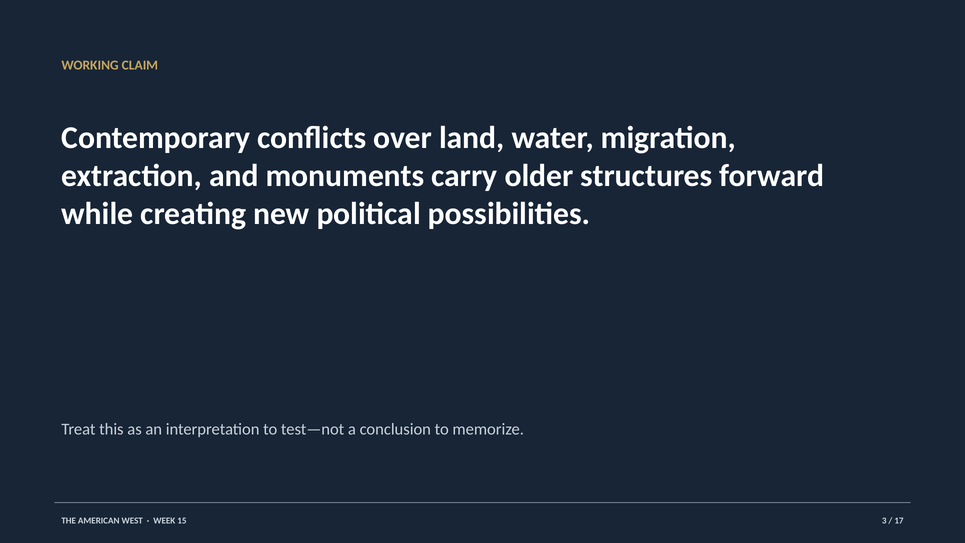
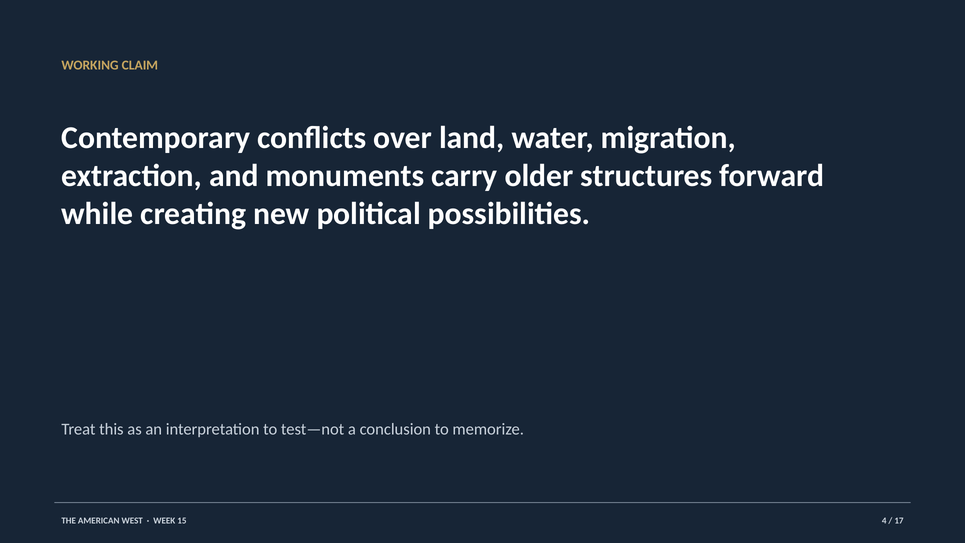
3: 3 -> 4 (884, 521)
